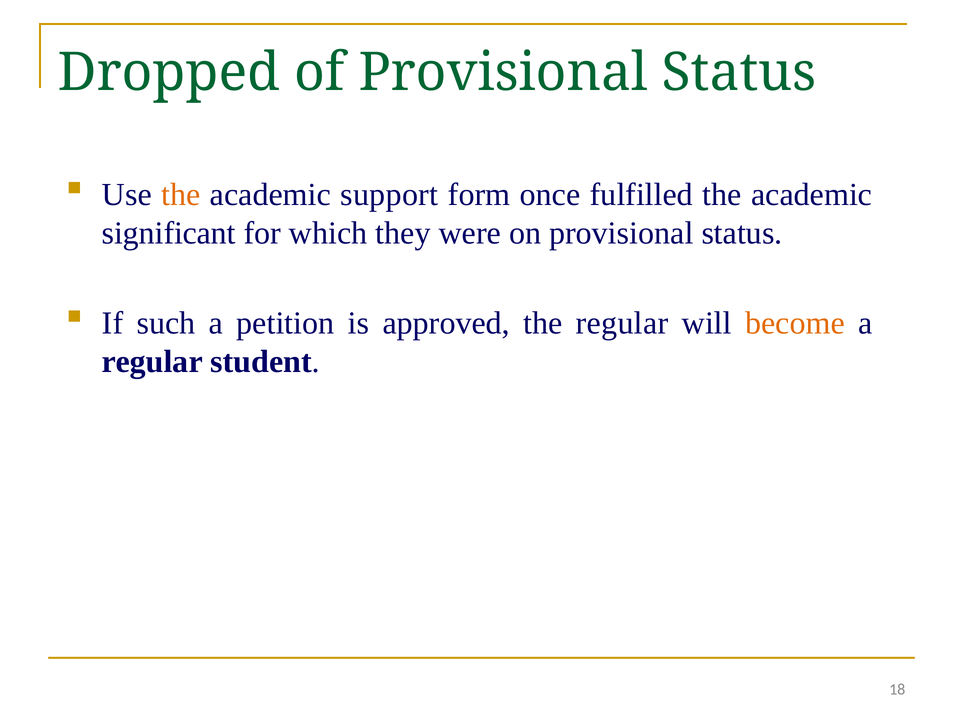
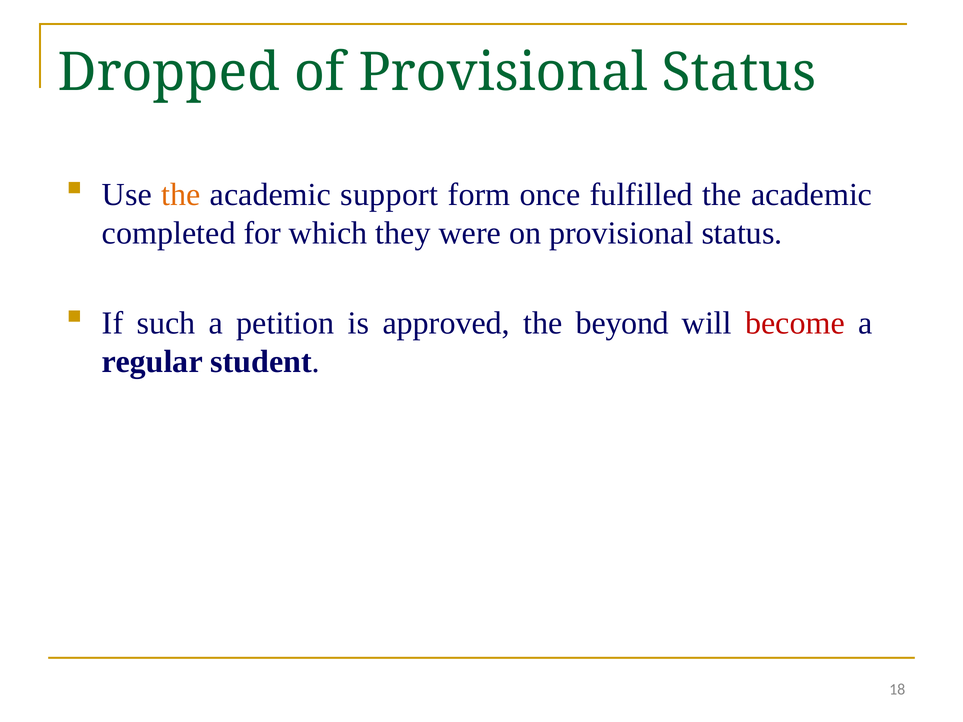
significant: significant -> completed (169, 233)
the regular: regular -> beyond (622, 323)
become colour: orange -> red (795, 323)
